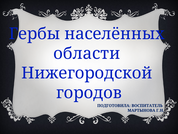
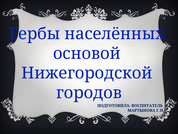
области: области -> основой (87, 53)
